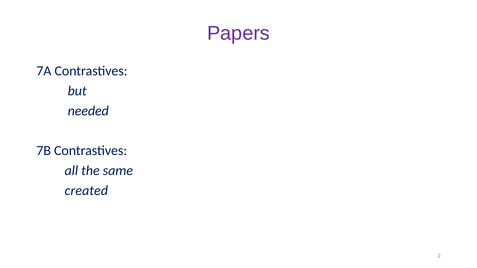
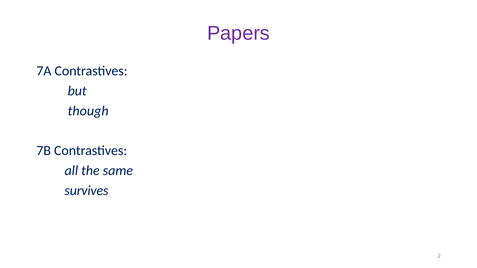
needed: needed -> though (88, 111)
created: created -> survives (86, 191)
